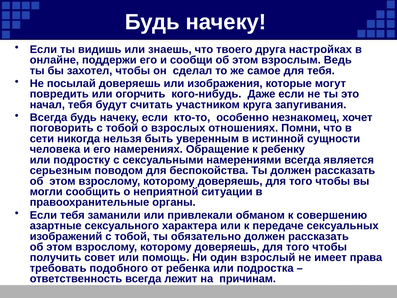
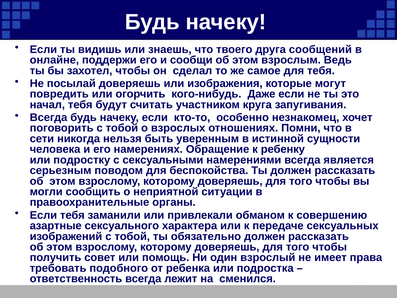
настройках: настройках -> сообщений (320, 49)
причинам: причинам -> сменился (248, 279)
